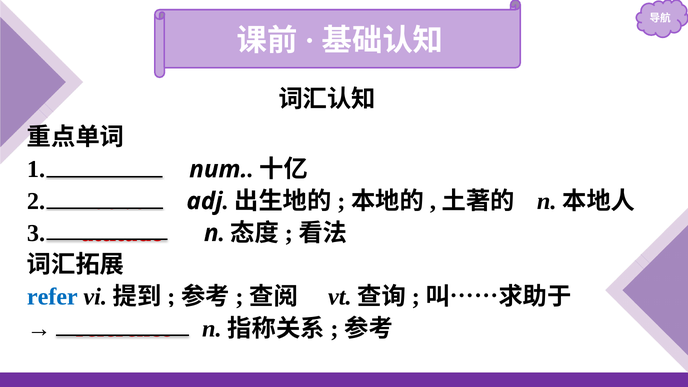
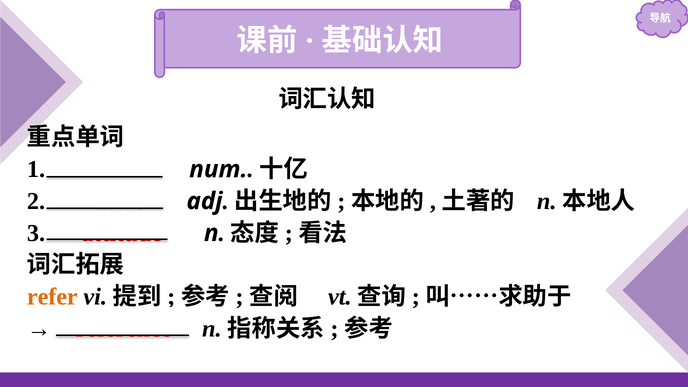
refer colour: blue -> orange (52, 297)
